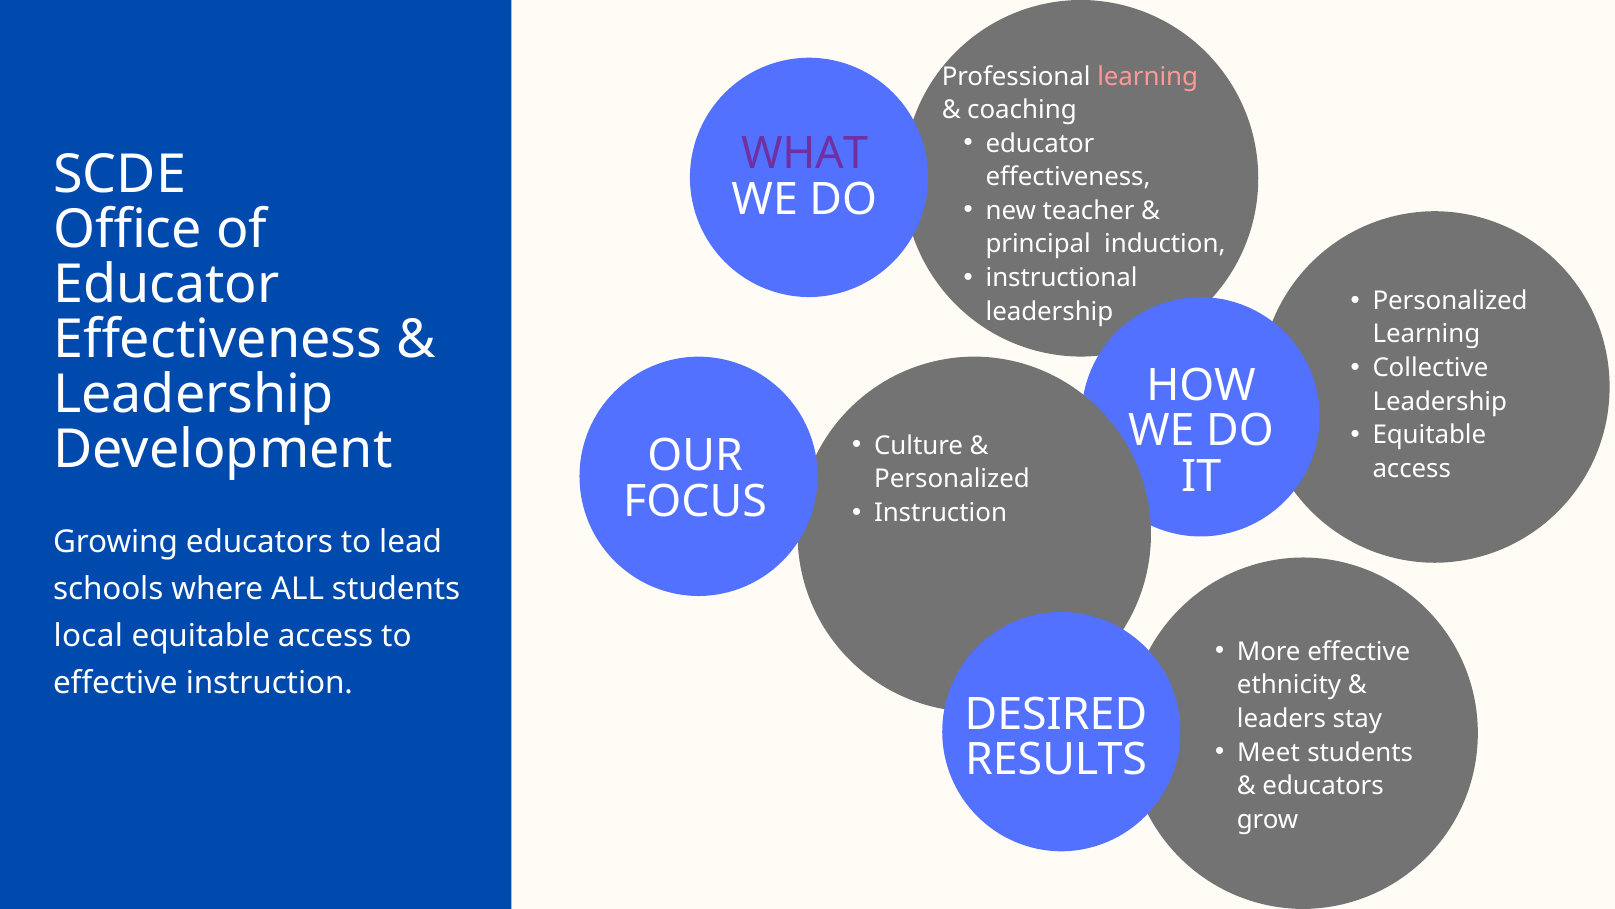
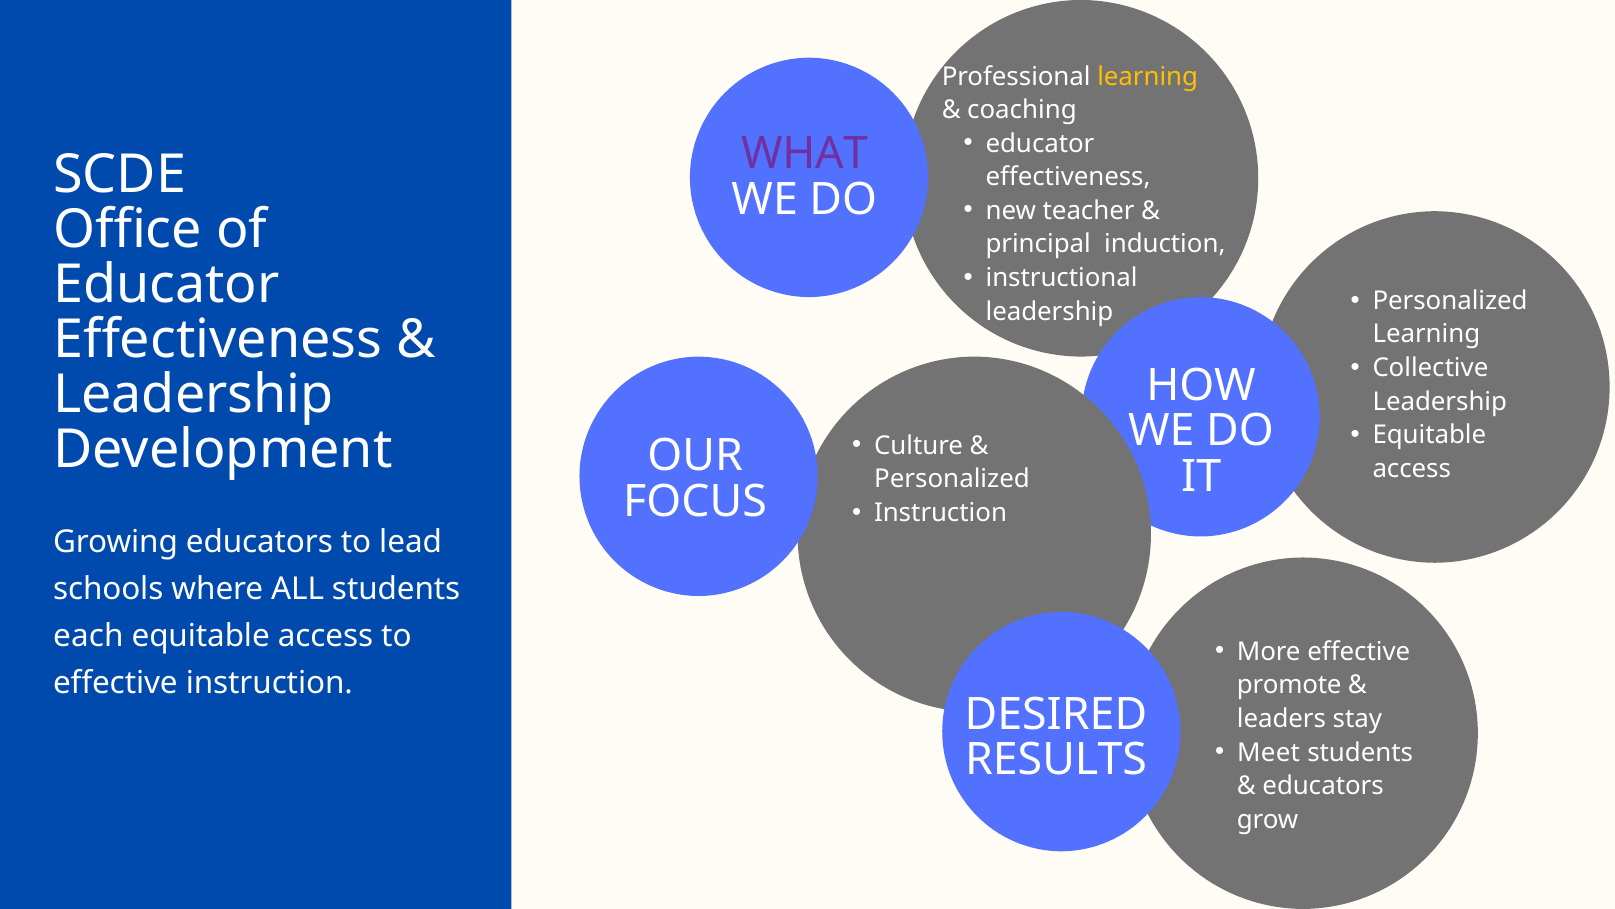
learning colour: pink -> yellow (1148, 77)
local: local -> each (88, 636)
ethnicity: ethnicity -> promote (1289, 685)
